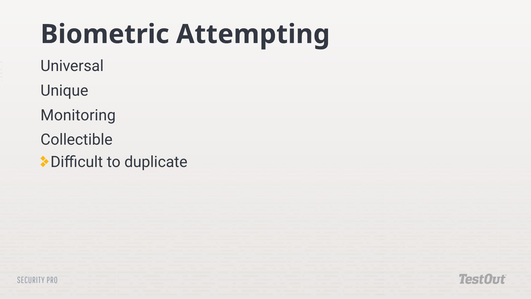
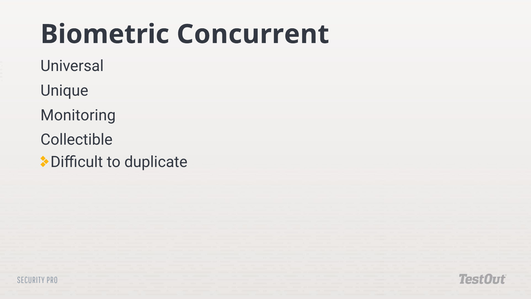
Attempting: Attempting -> Concurrent (253, 34)
